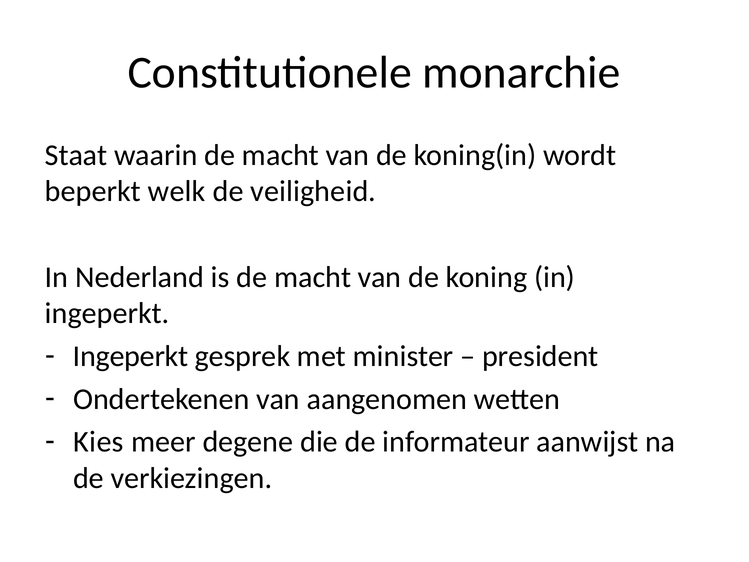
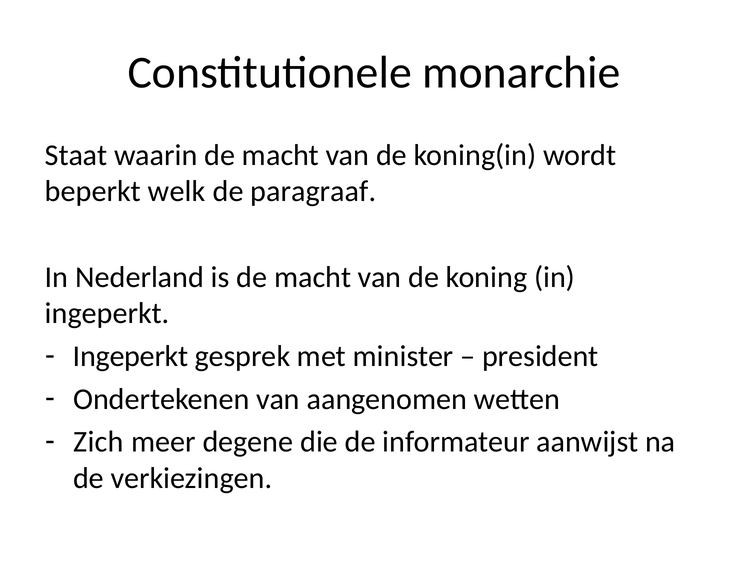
veiligheid: veiligheid -> paragraaf (313, 191)
Kies: Kies -> Zich (99, 442)
